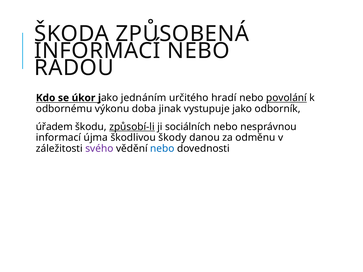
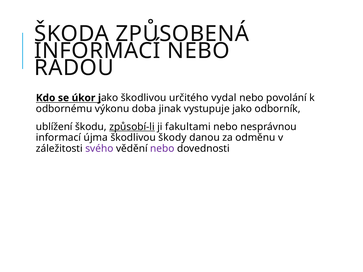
jednáním: jednáním -> škodlivou (144, 98)
hradí: hradí -> vydal (224, 98)
povolání underline: present -> none (286, 98)
úřadem: úřadem -> ublížení (54, 127)
sociálních: sociálních -> fakultami (188, 127)
nebo colour: blue -> purple (162, 149)
